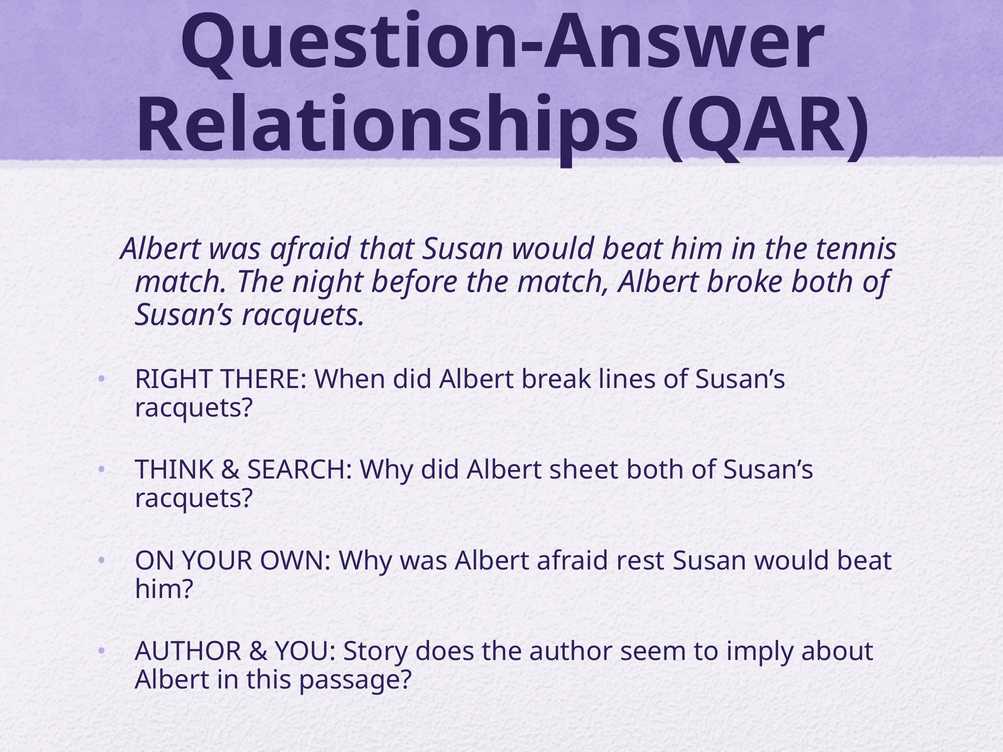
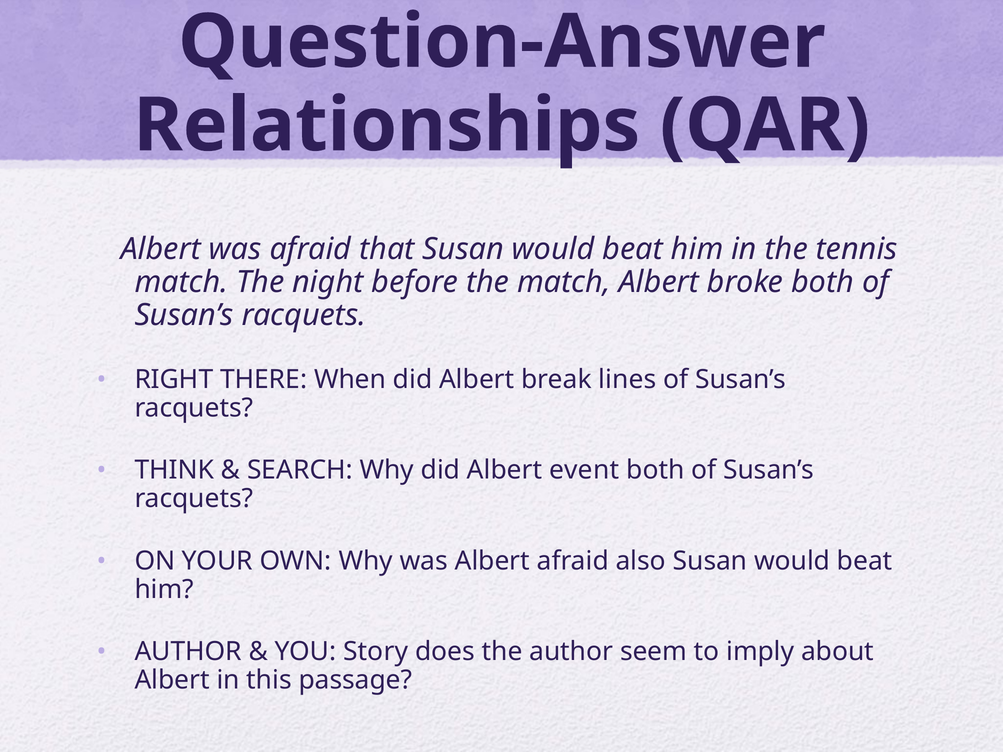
sheet: sheet -> event (584, 470)
rest: rest -> also (641, 561)
